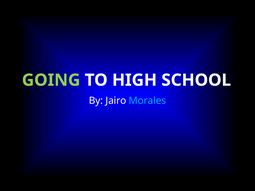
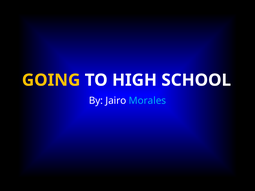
GOING colour: light green -> yellow (51, 80)
